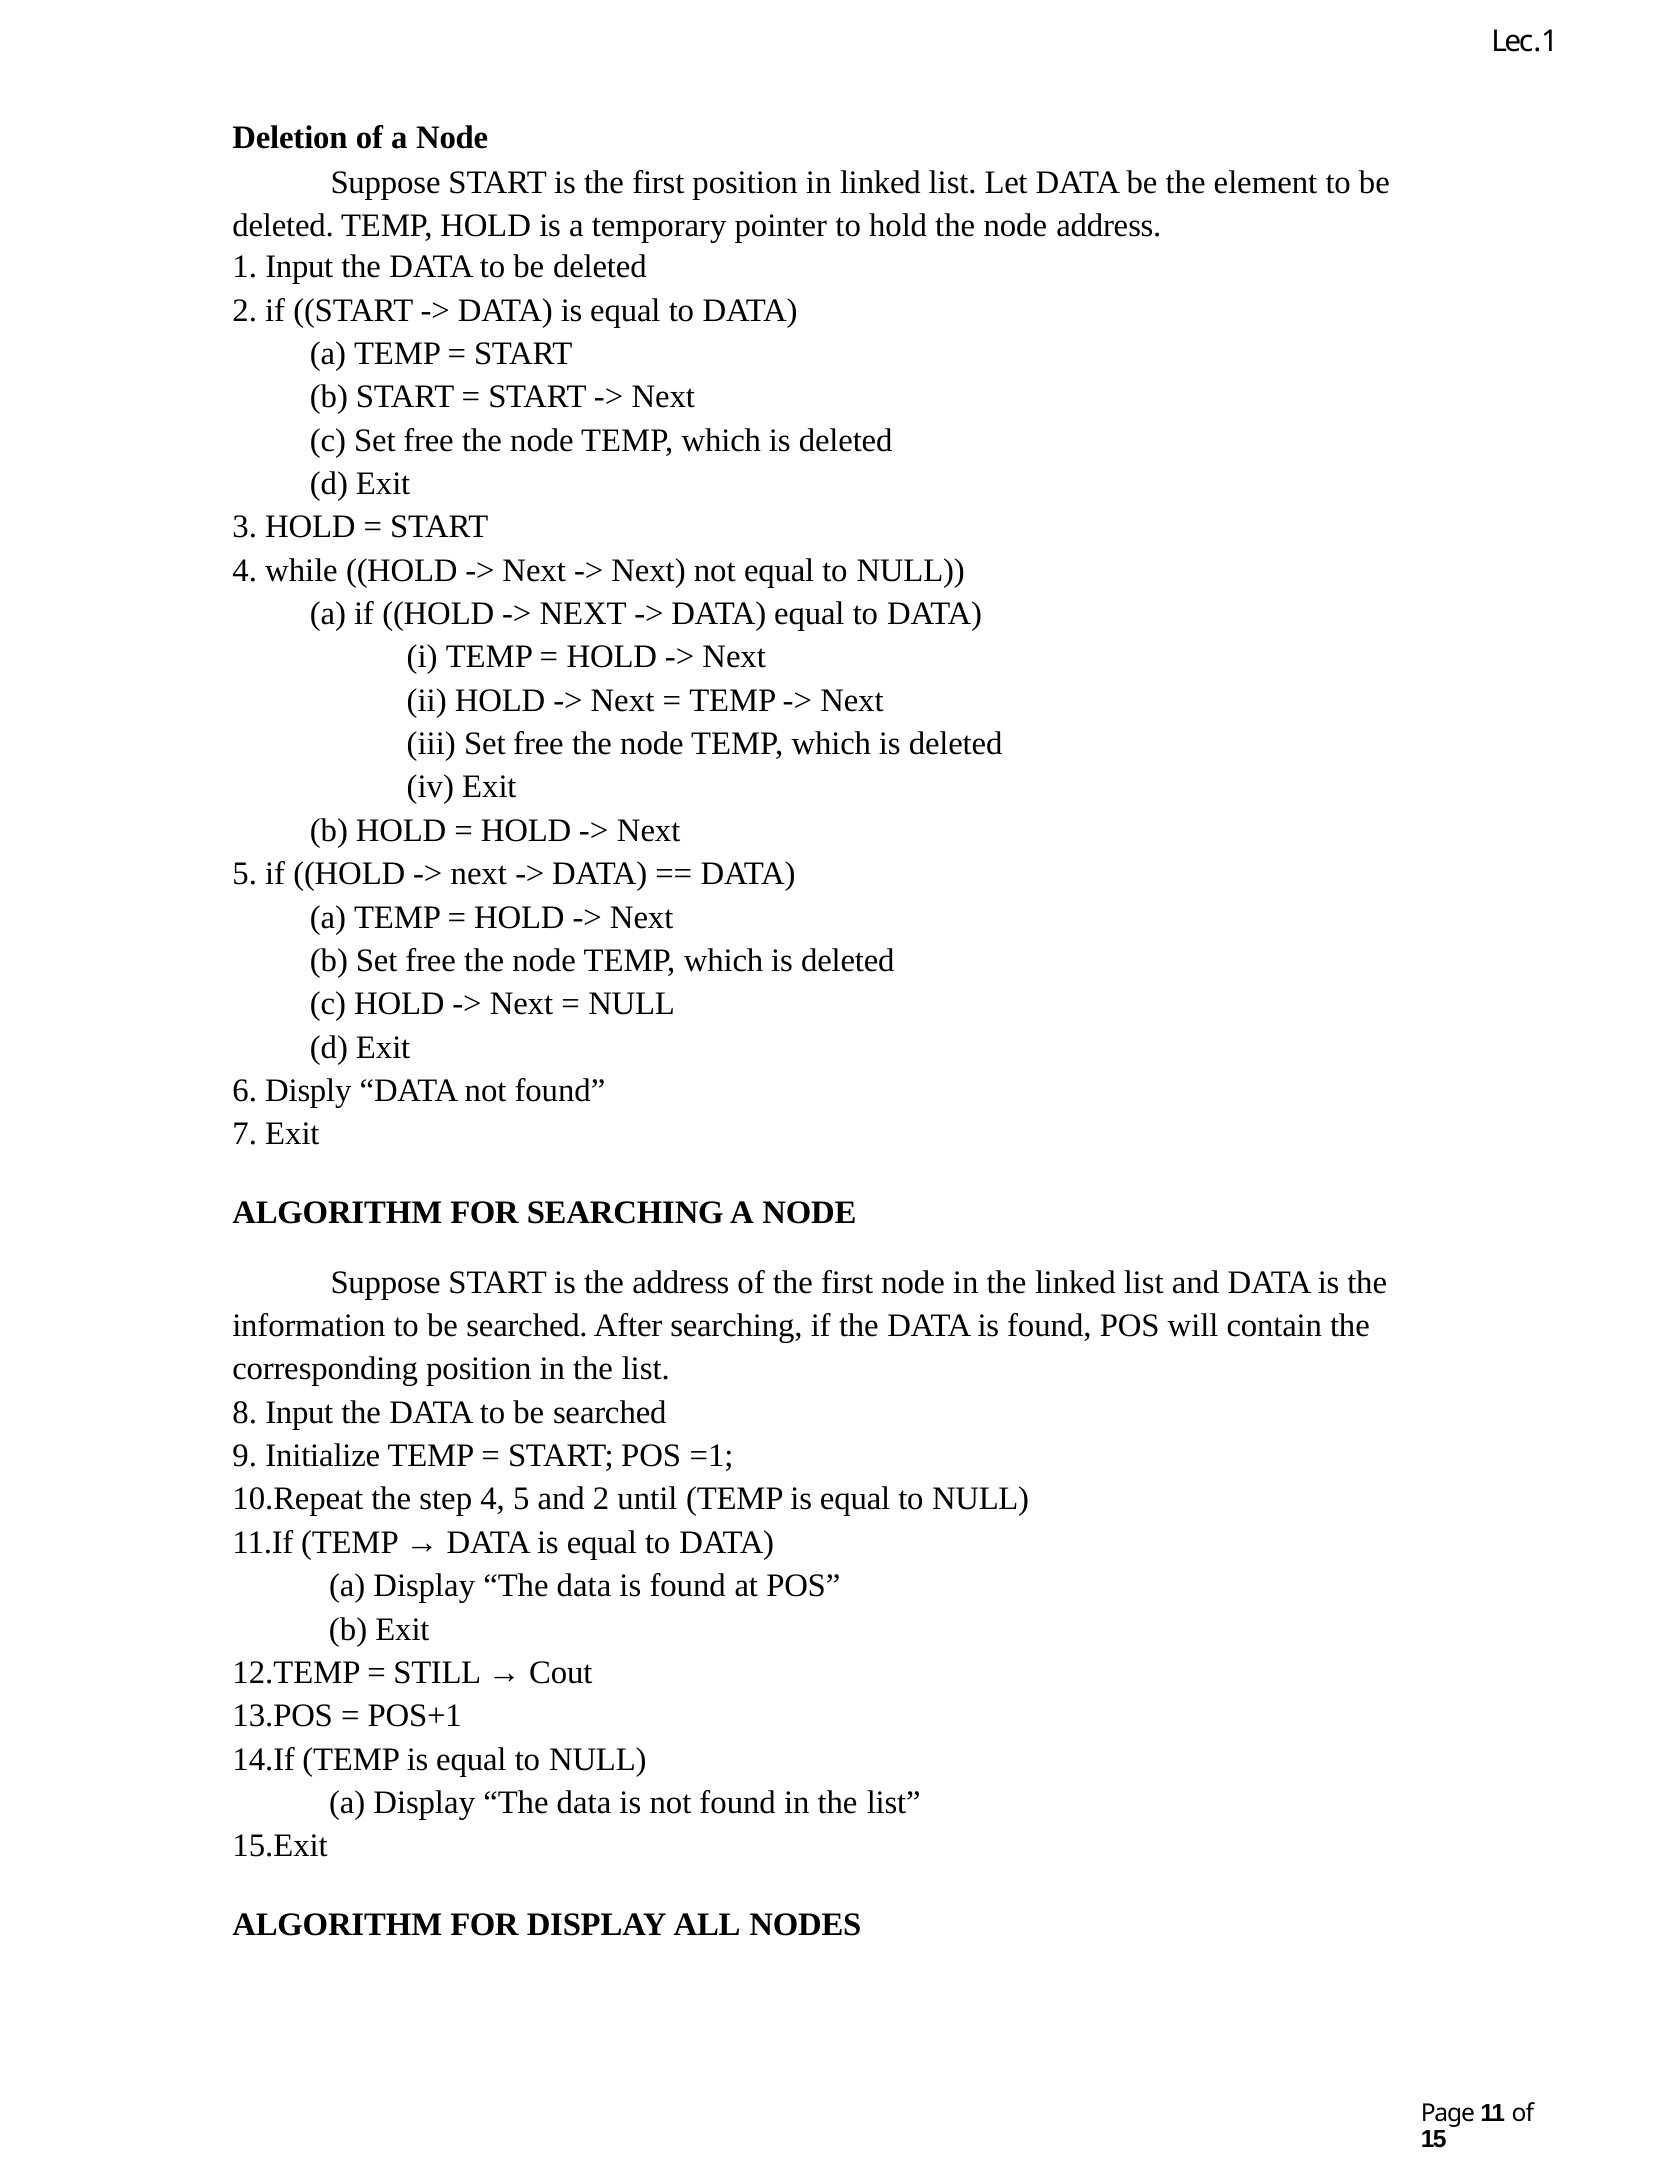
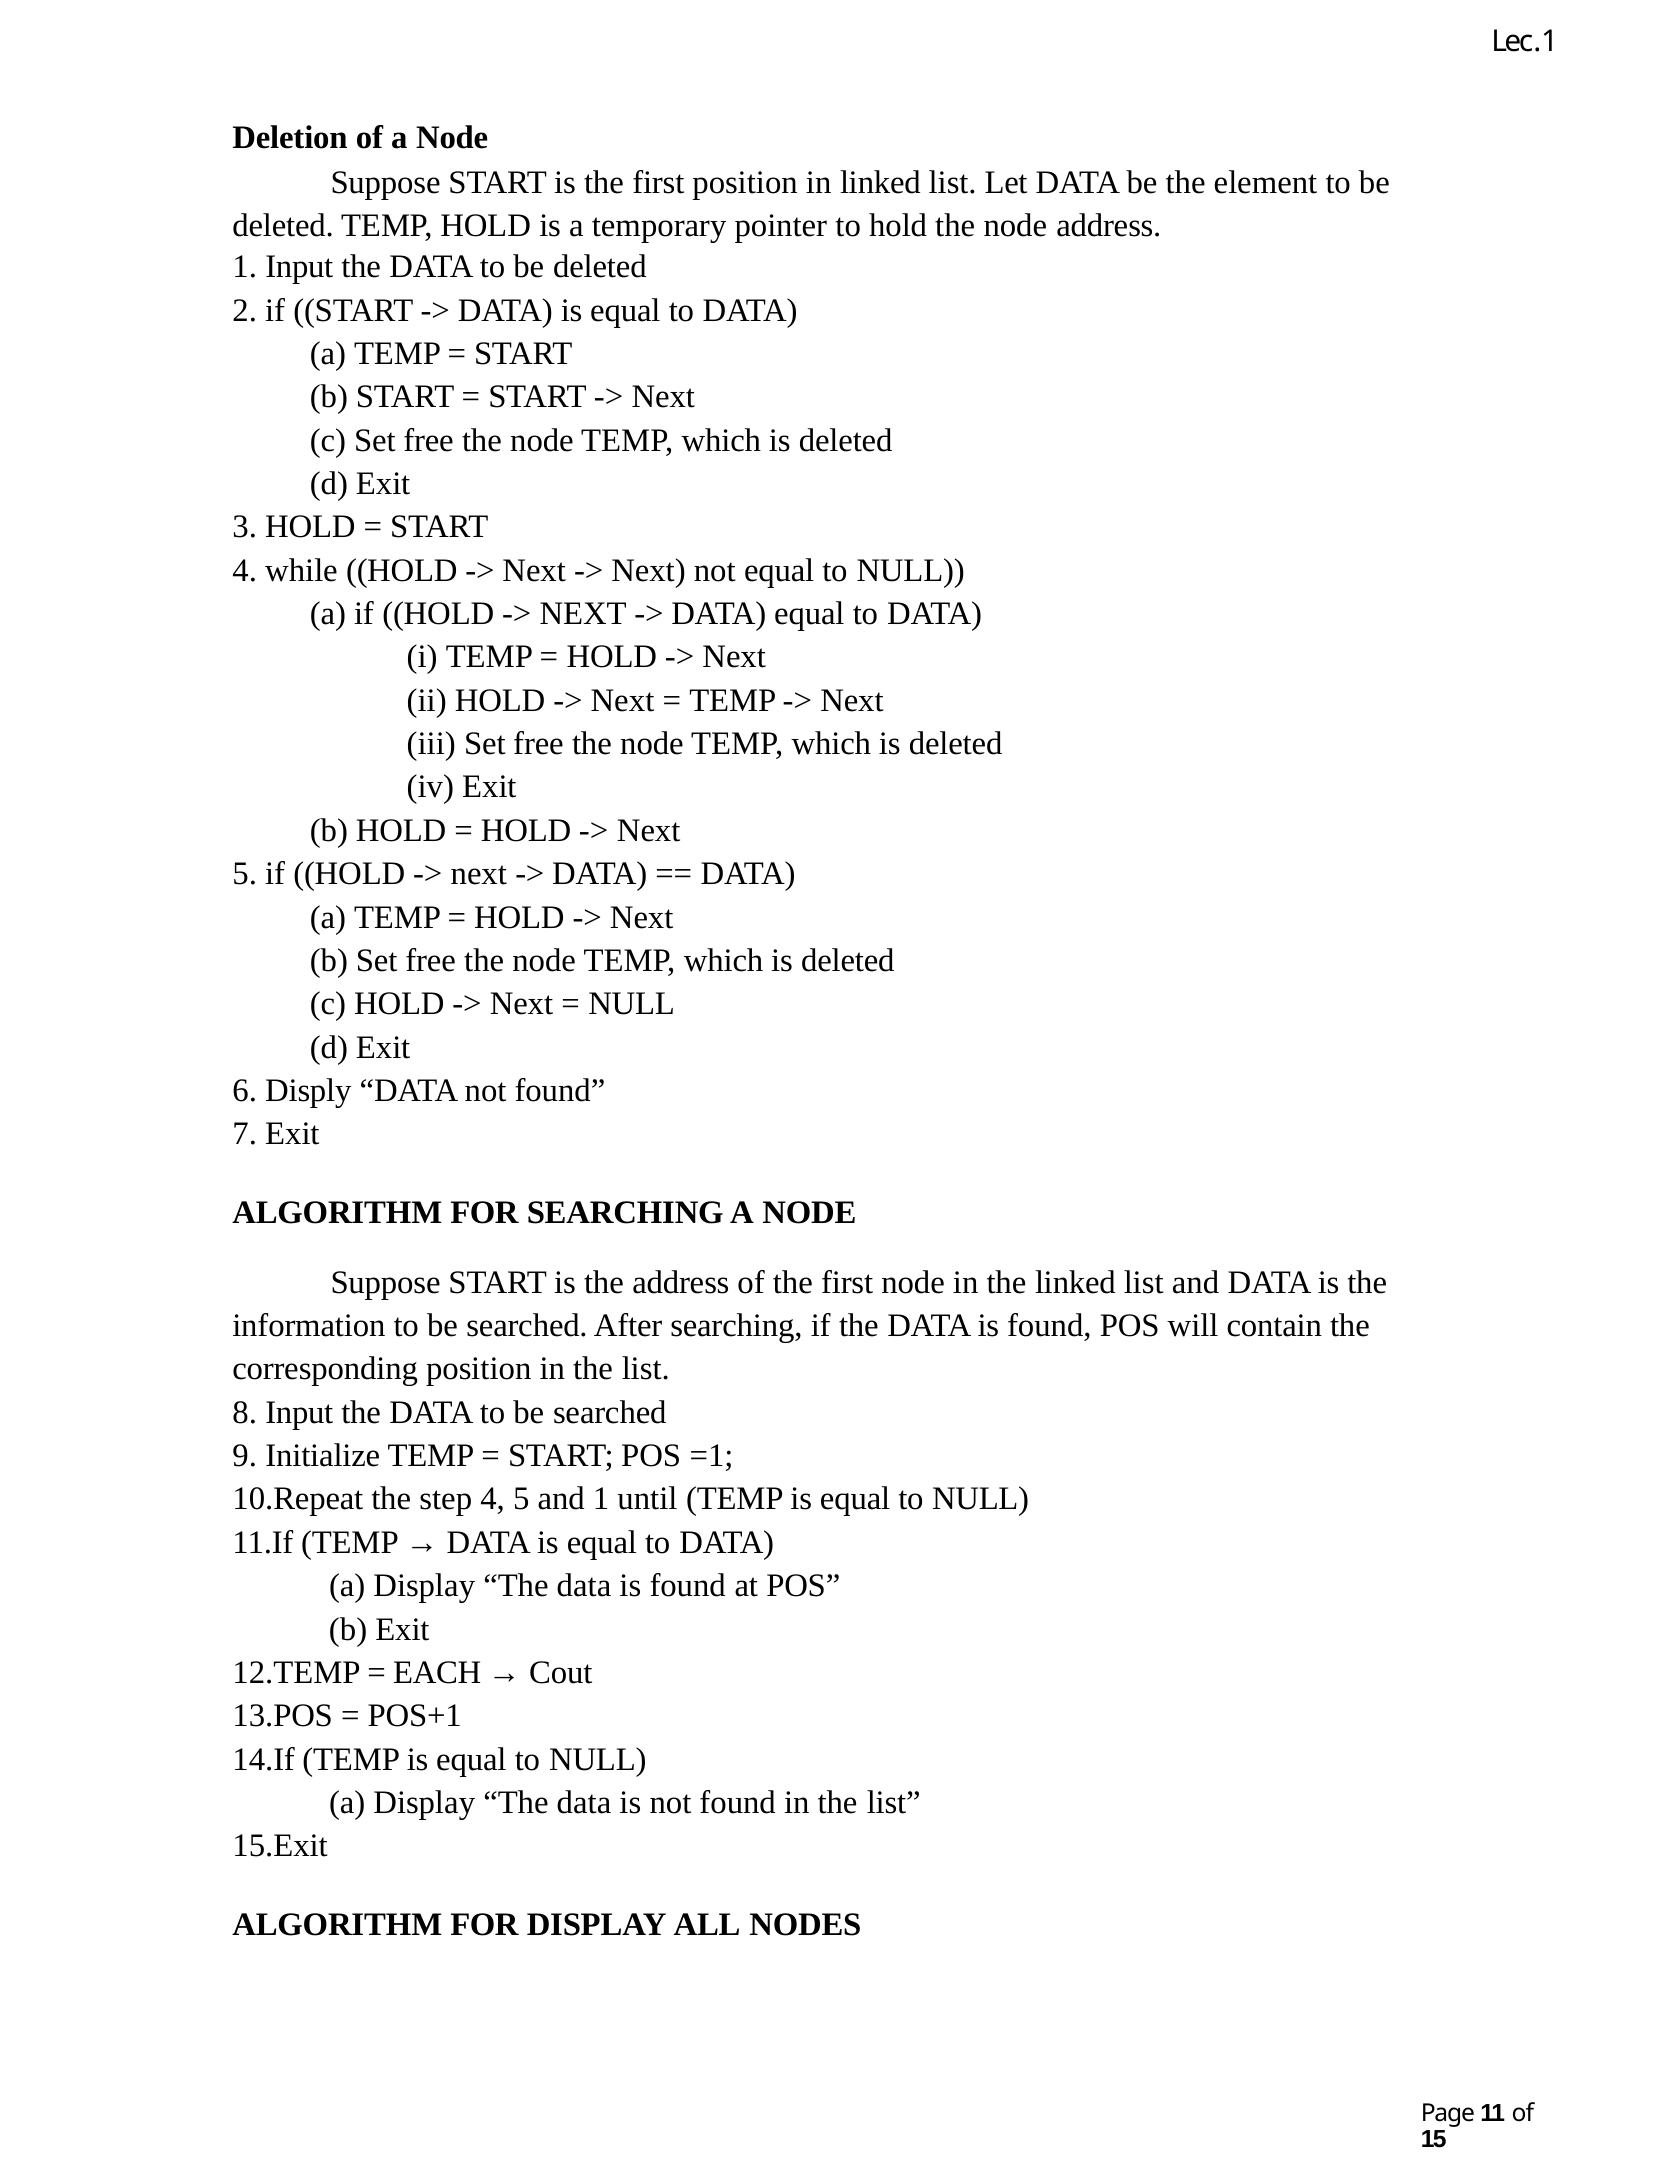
and 2: 2 -> 1 (601, 1499)
STILL: STILL -> EACH (437, 1672)
